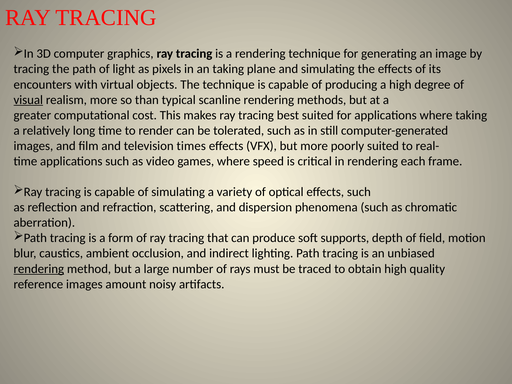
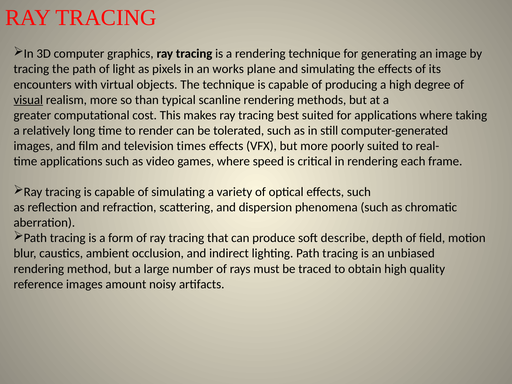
an taking: taking -> works (228, 69)
supports: supports -> describe (345, 238)
rendering underline: present -> none (39, 269)
